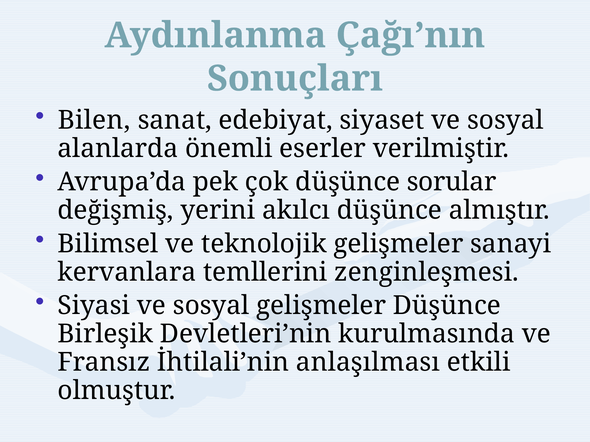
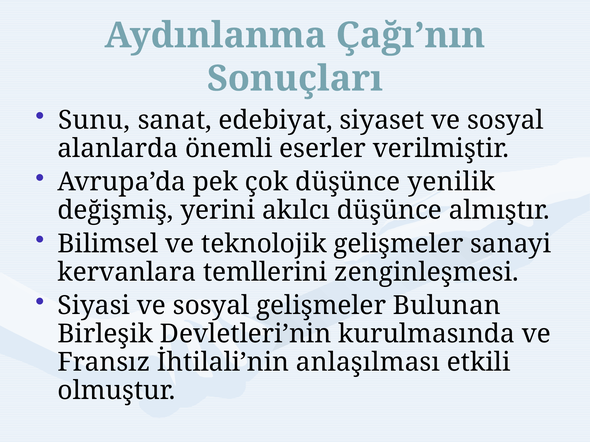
Bilen: Bilen -> Sunu (94, 120)
sorular: sorular -> yenilik (451, 182)
gelişmeler Düşünce: Düşünce -> Bulunan (447, 306)
